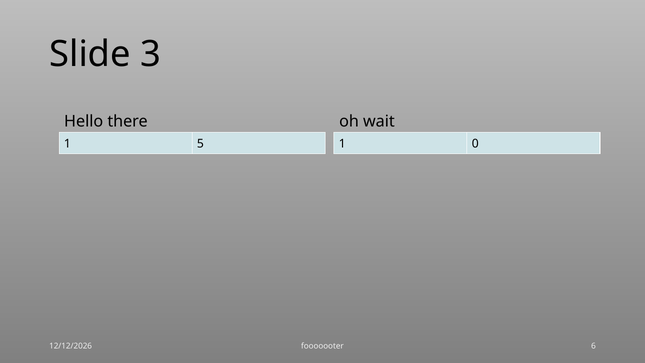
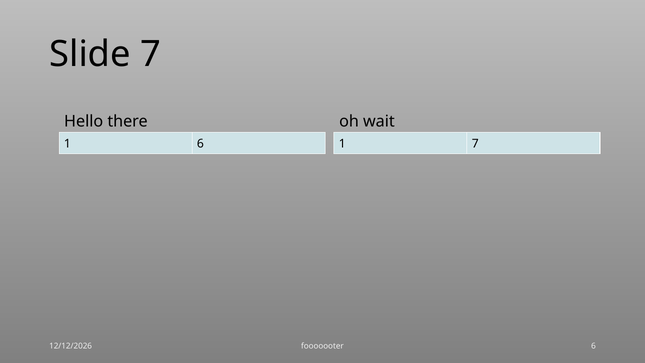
Slide 3: 3 -> 7 (150, 54)
1 5: 5 -> 6 (200, 144)
1 0: 0 -> 7 (475, 144)
